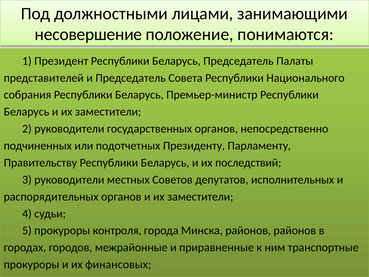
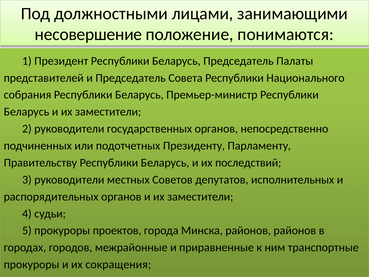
контроля: контроля -> проектов (117, 230)
финансовых: финансовых -> сокращения (118, 264)
